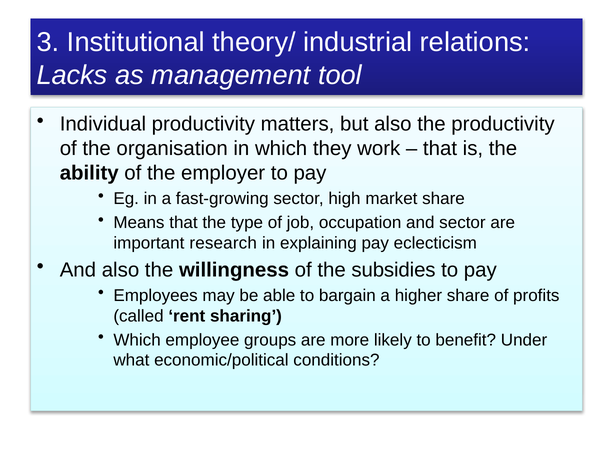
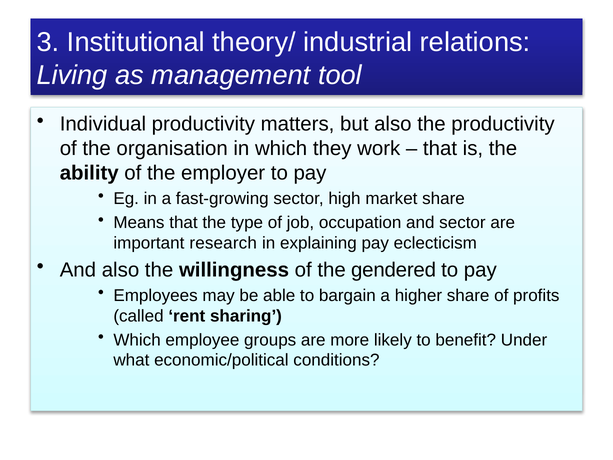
Lacks: Lacks -> Living (72, 75)
subsidies: subsidies -> gendered (394, 270)
